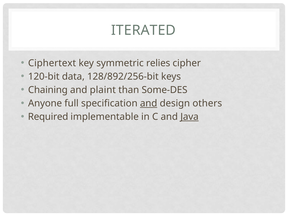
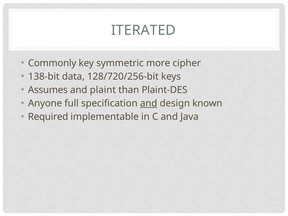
Ciphertext: Ciphertext -> Commonly (52, 63)
relies: relies -> more (158, 63)
120-bit: 120-bit -> 138-bit (44, 77)
128/892/256-bit: 128/892/256-bit -> 128/720/256-bit (123, 77)
Chaining: Chaining -> Assumes (48, 90)
Some-DES: Some-DES -> Plaint-DES (165, 90)
others: others -> known (207, 103)
Java underline: present -> none (190, 117)
